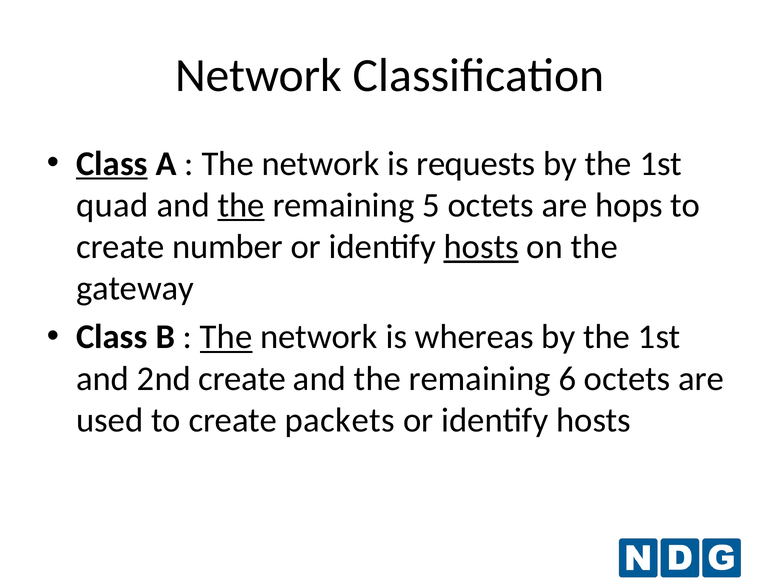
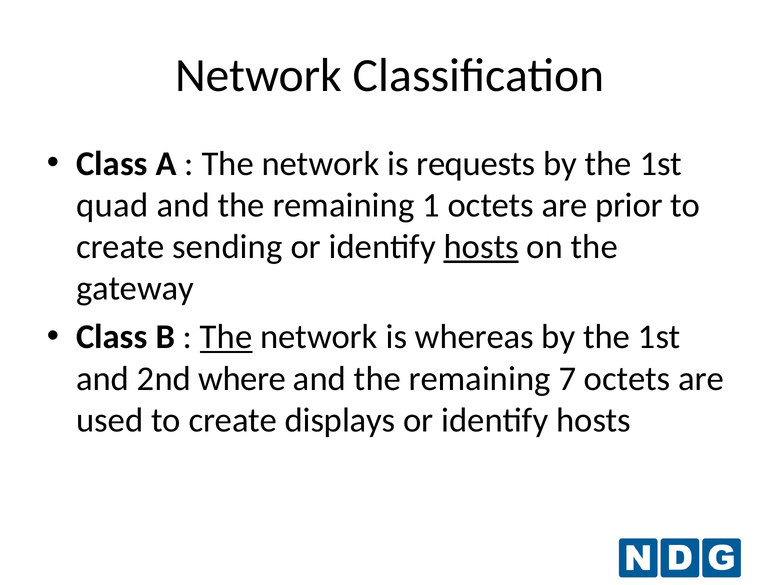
Class underline: present -> none (112, 164)
the underline: present -> none (241, 205)
5: 5 -> 1 (431, 205)
hops: hops -> prior (629, 205)
number: number -> sending (227, 247)
2nd create: create -> where (242, 379)
6: 6 -> 7 (567, 379)
packets: packets -> displays (340, 420)
